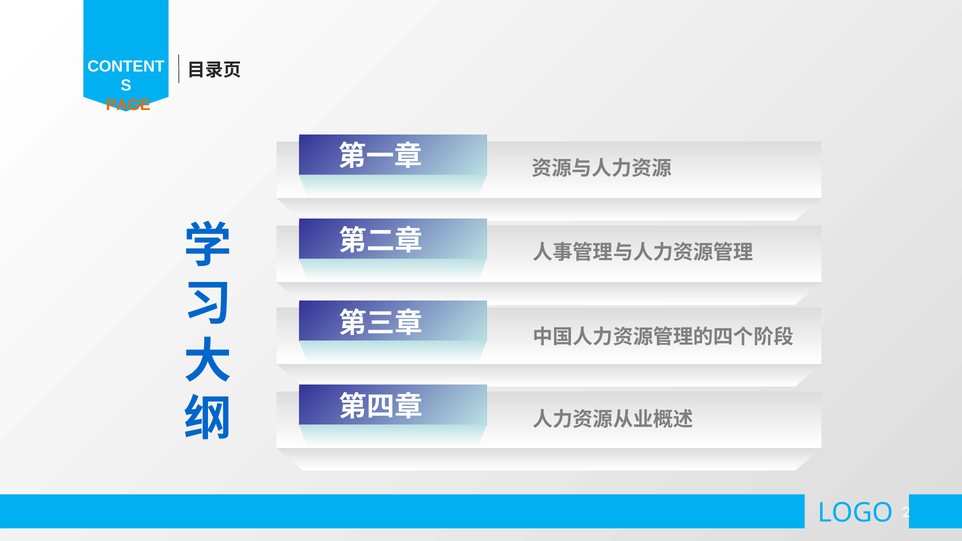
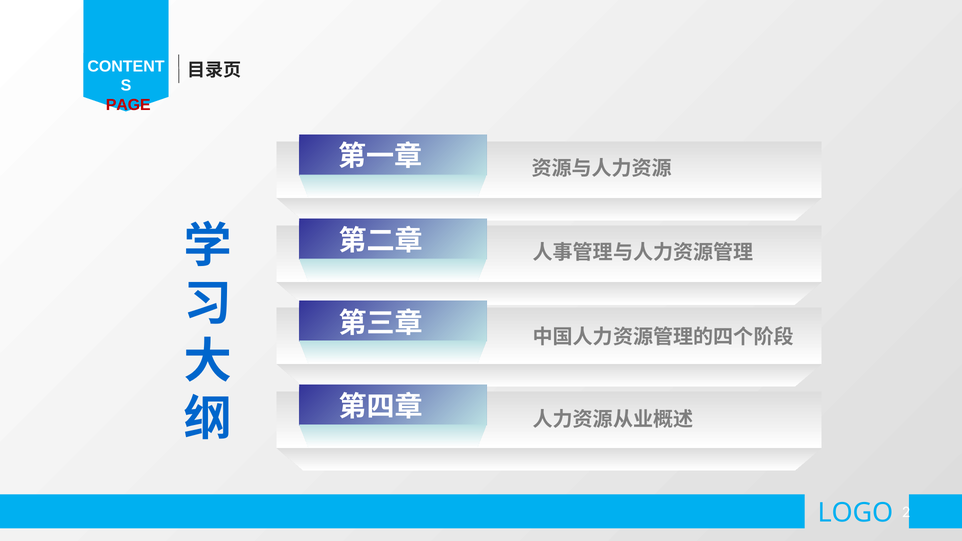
PAGE colour: orange -> red (128, 105)
